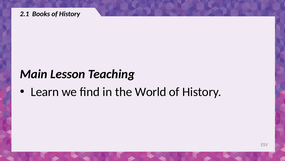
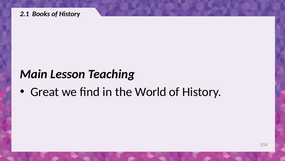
Learn: Learn -> Great (45, 92)
